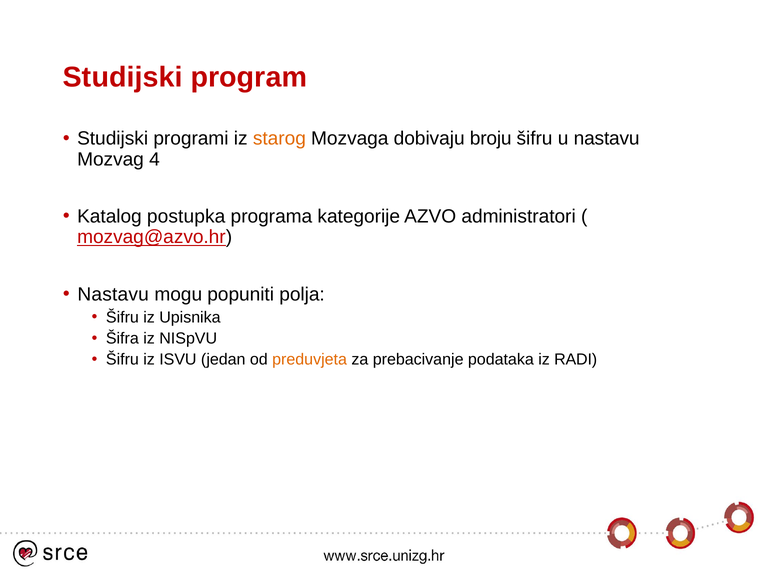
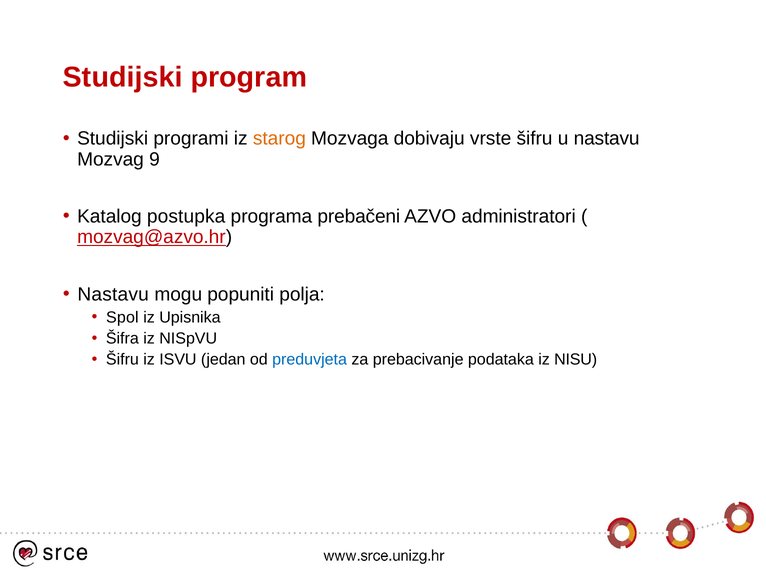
broju: broju -> vrste (491, 139)
4: 4 -> 9 (155, 159)
kategorije: kategorije -> prebačeni (359, 217)
Šifru: Šifru -> Spol (122, 318)
preduvjeta colour: orange -> blue (310, 360)
RADI: RADI -> NISU (576, 360)
